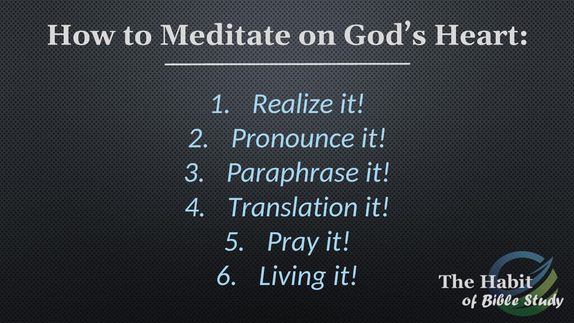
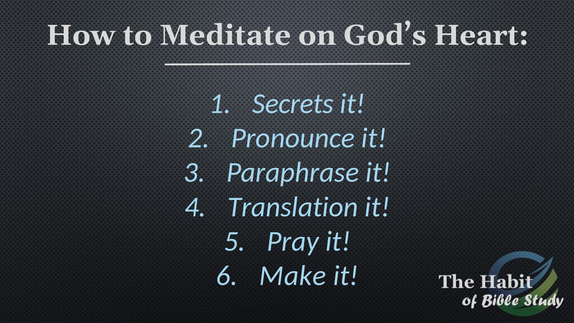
Realize: Realize -> Secrets (293, 104)
Living: Living -> Make (293, 276)
